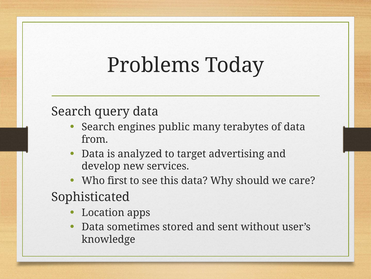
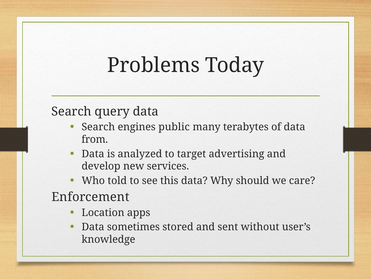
first: first -> told (117, 180)
Sophisticated: Sophisticated -> Enforcement (91, 197)
